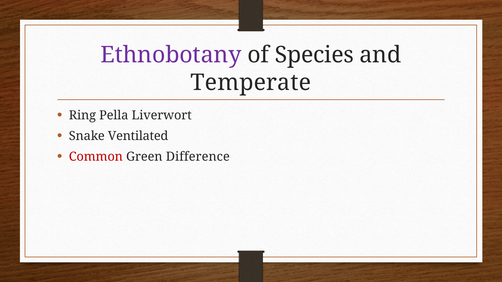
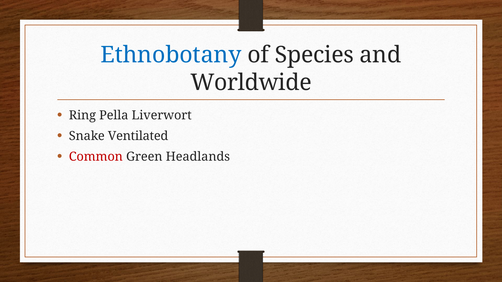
Ethnobotany colour: purple -> blue (171, 55)
Temperate: Temperate -> Worldwide (251, 83)
Difference: Difference -> Headlands (198, 157)
